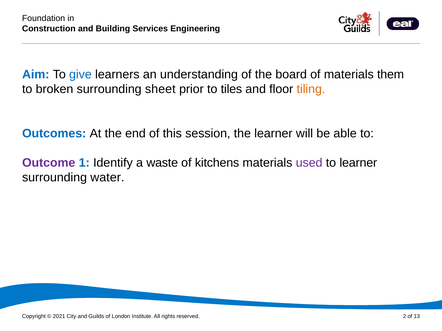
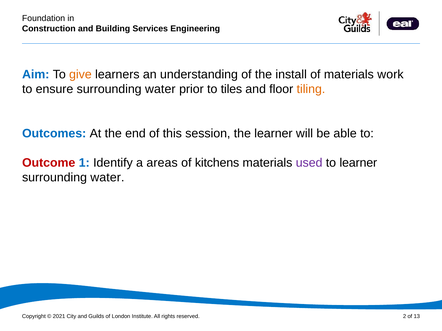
give colour: blue -> orange (80, 75)
board: board -> install (291, 75)
them: them -> work (390, 75)
broken: broken -> ensure (54, 89)
sheet: sheet -> water (160, 89)
Outcome colour: purple -> red (49, 163)
waste: waste -> areas (162, 163)
